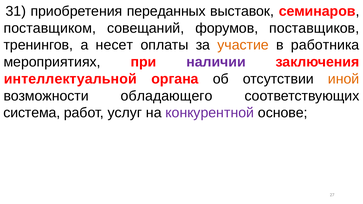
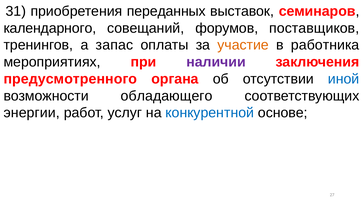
поставщиком: поставщиком -> календарного (50, 28)
несет: несет -> запас (114, 45)
интеллектуальной: интеллектуальной -> предусмотренного (70, 79)
иной colour: orange -> blue (344, 79)
система: система -> энергии (32, 113)
конкурентной colour: purple -> blue (210, 113)
